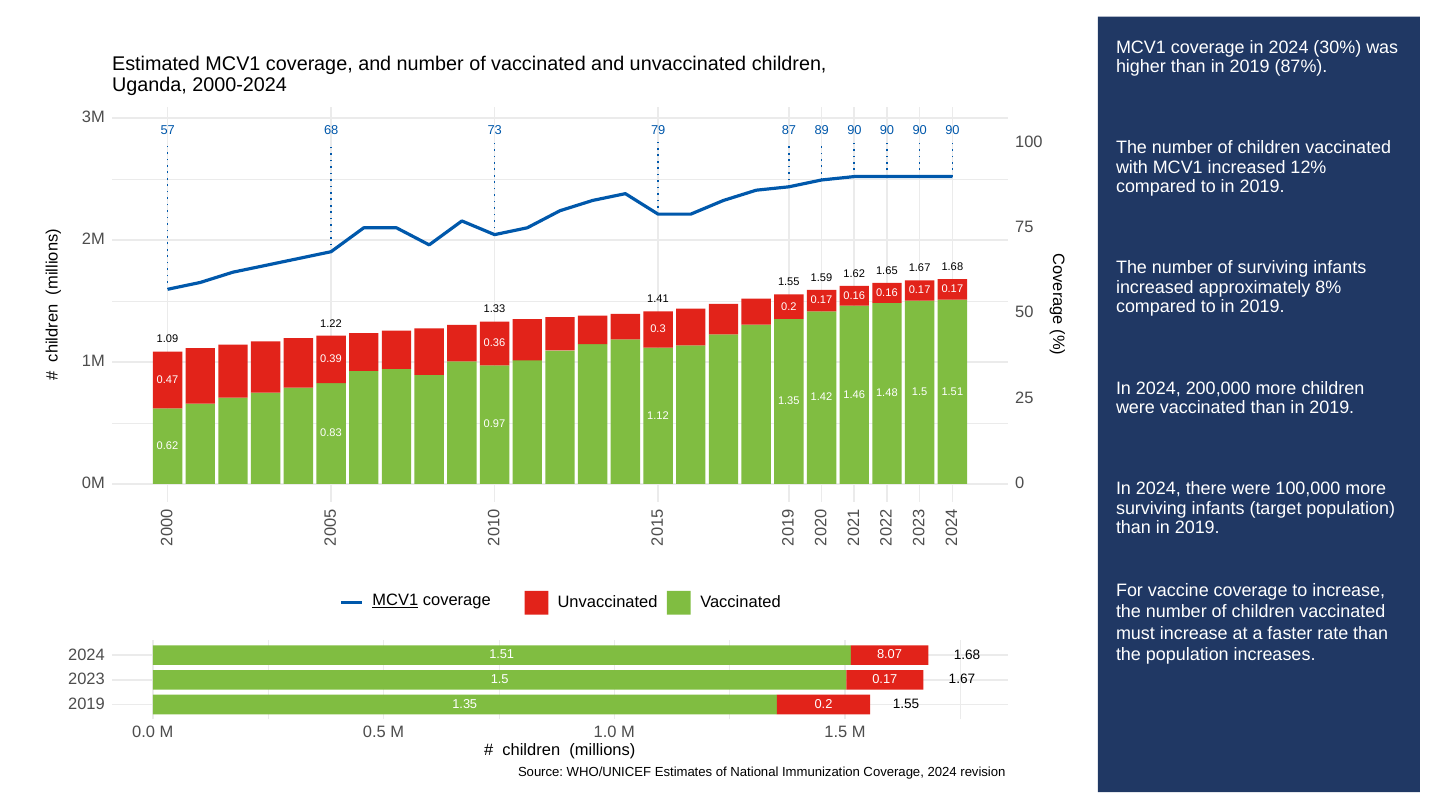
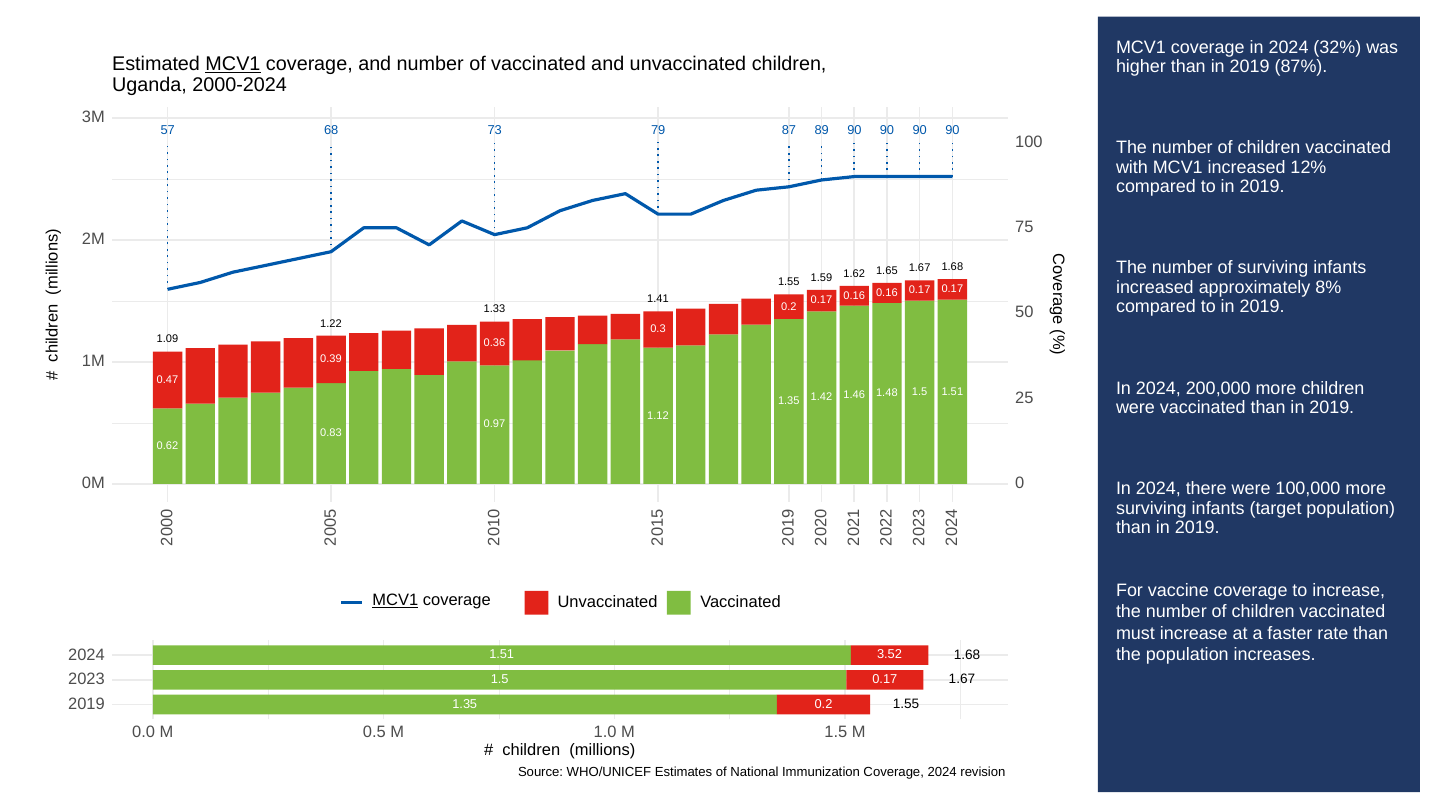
30%: 30% -> 32% (1337, 47)
MCV1 underline: none -> present (233, 64)
8.07: 8.07 -> 3.52 (890, 655)
